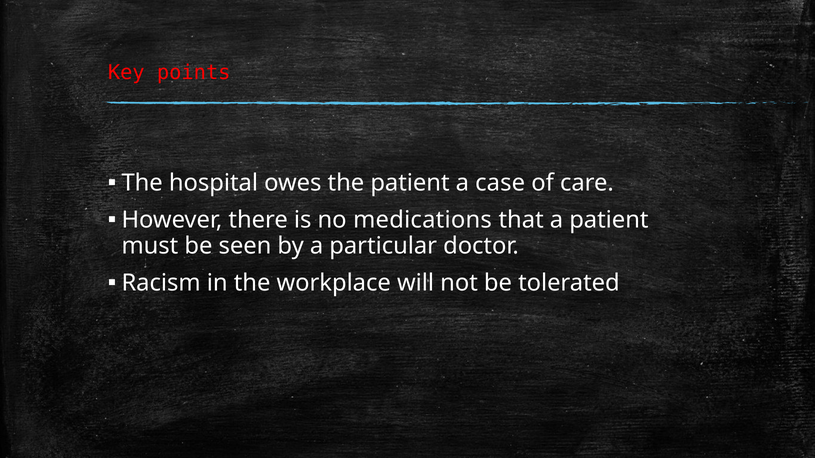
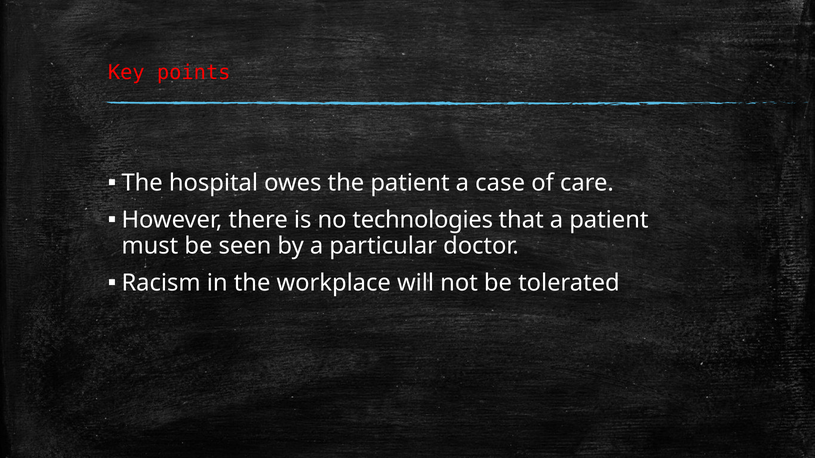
medications: medications -> technologies (423, 220)
